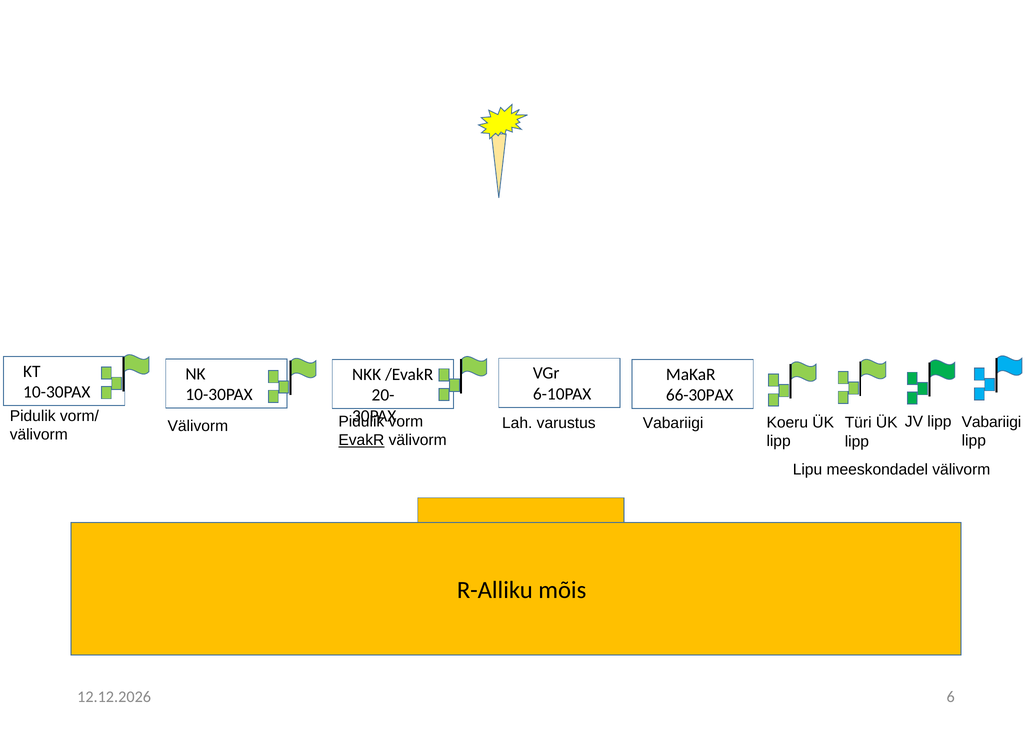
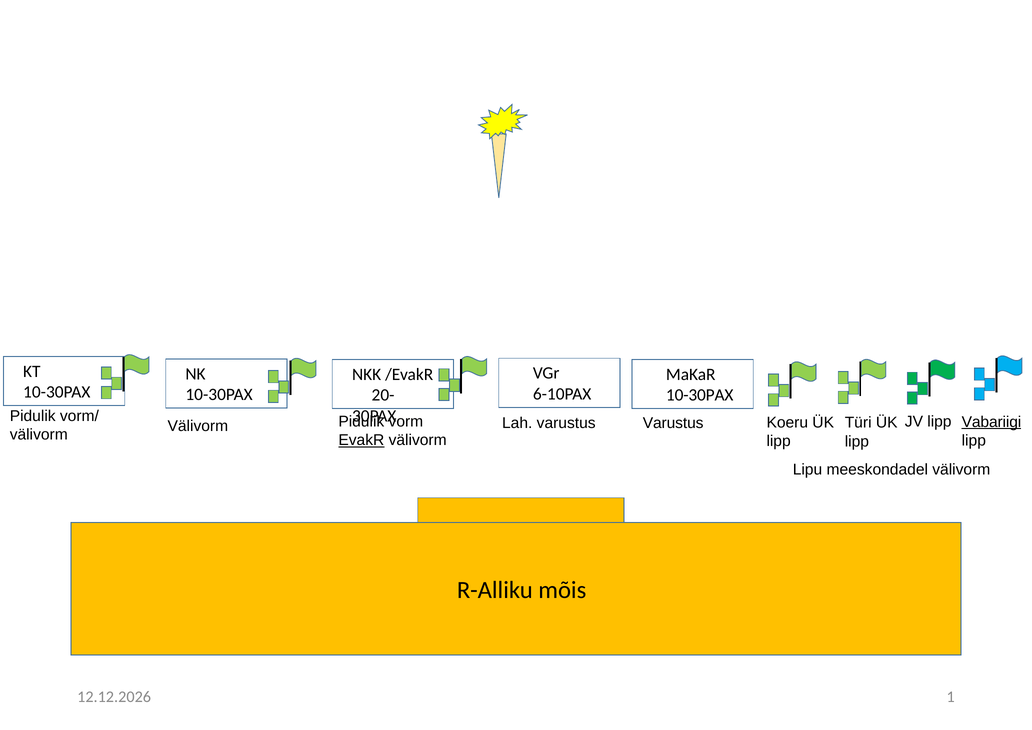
66-30PAX: 66-30PAX -> 10-30PAX (700, 395)
Vabariigi underline: none -> present (991, 422)
Vabariigi: Vabariigi -> Varustus (673, 423)
6: 6 -> 1 (951, 697)
